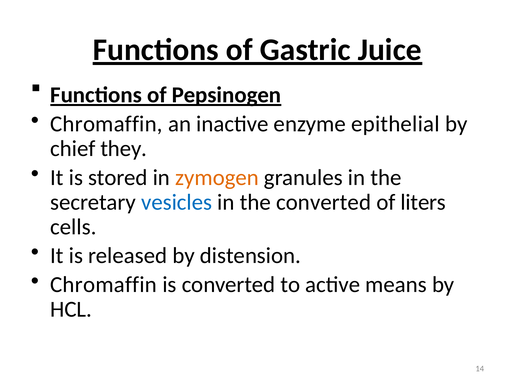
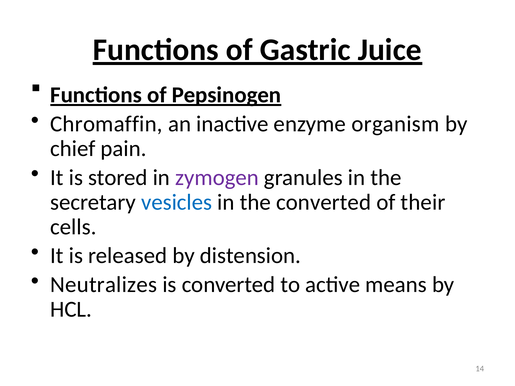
epithelial: epithelial -> organism (395, 124)
they: they -> pain (124, 149)
zymogen colour: orange -> purple (217, 178)
liters: liters -> their (423, 202)
Chromaffin: Chromaffin -> Neutralizes (104, 285)
